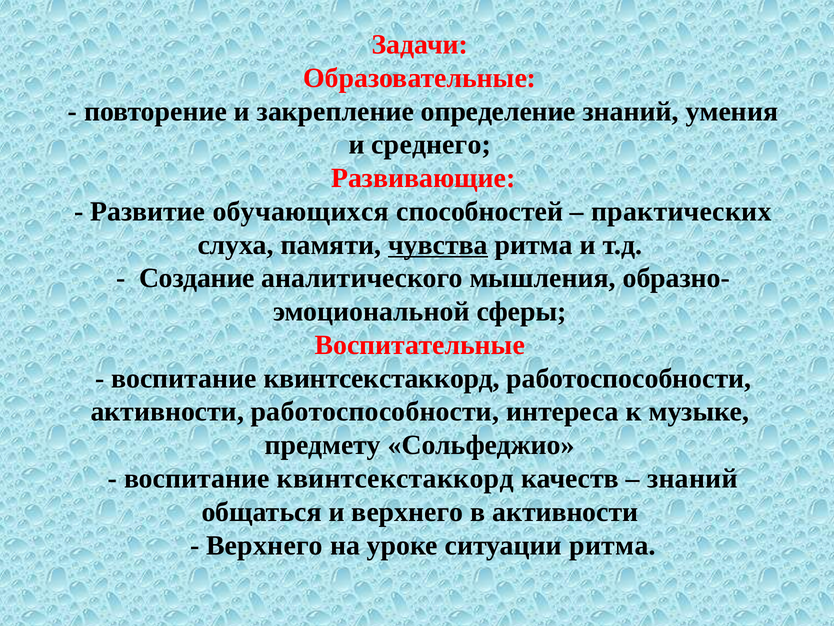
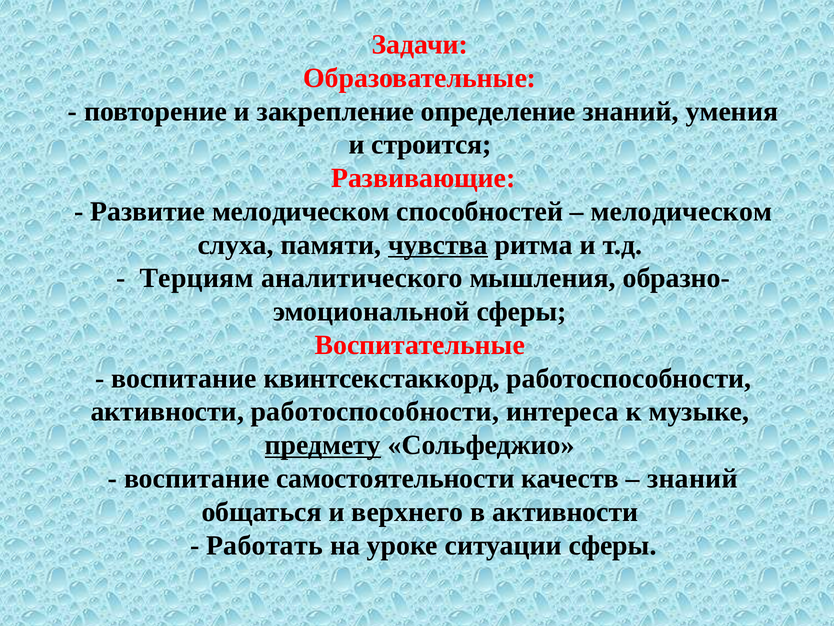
среднего: среднего -> строится (431, 145)
Развитие обучающихся: обучающихся -> мелодическом (301, 211)
практических: практических -> мелодическом (681, 211)
Создание: Создание -> Терциям (197, 278)
предмету underline: none -> present (323, 445)
квинтсекстаккорд: квинтсекстаккорд -> самостоятельности (395, 478)
Верхнего: Верхнего -> Работать (264, 545)
ситуации ритма: ритма -> сферы (613, 545)
